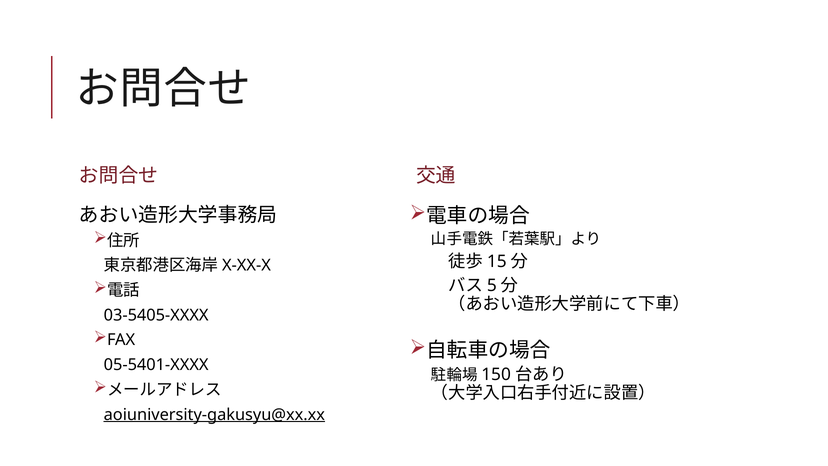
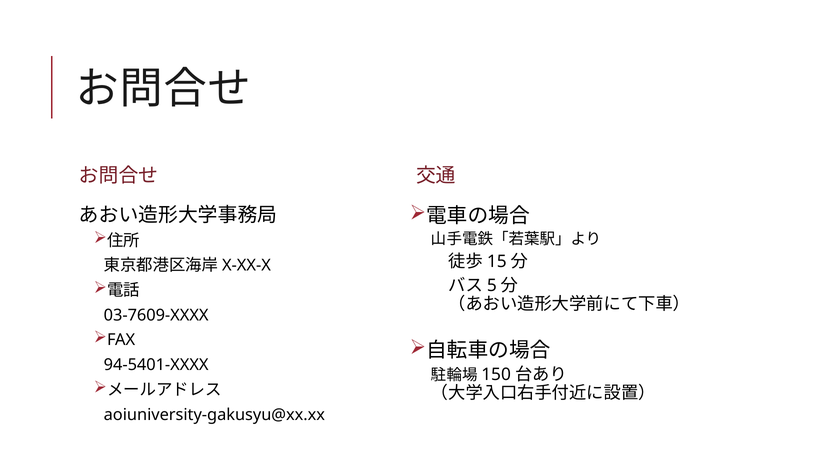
03-5405-XXXX: 03-5405-XXXX -> 03-7609-XXXX (156, 315)
05-5401-XXXX: 05-5401-XXXX -> 94-5401-XXXX (156, 365)
aoiuniversity-gakusyu@xx.xx underline: present -> none (214, 414)
